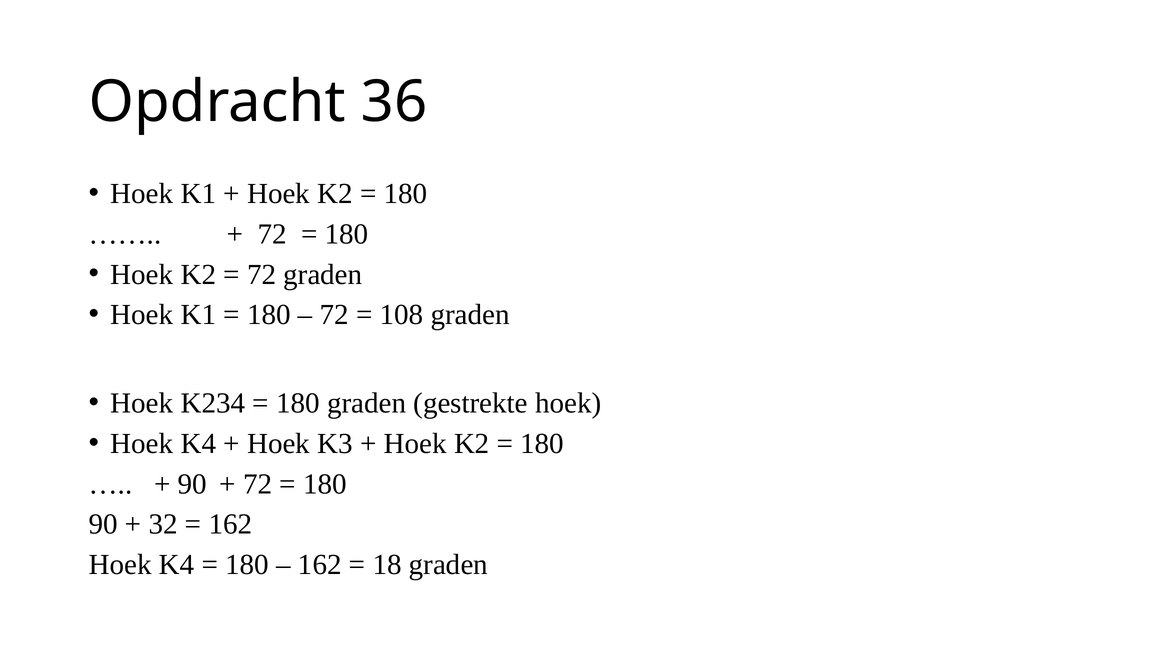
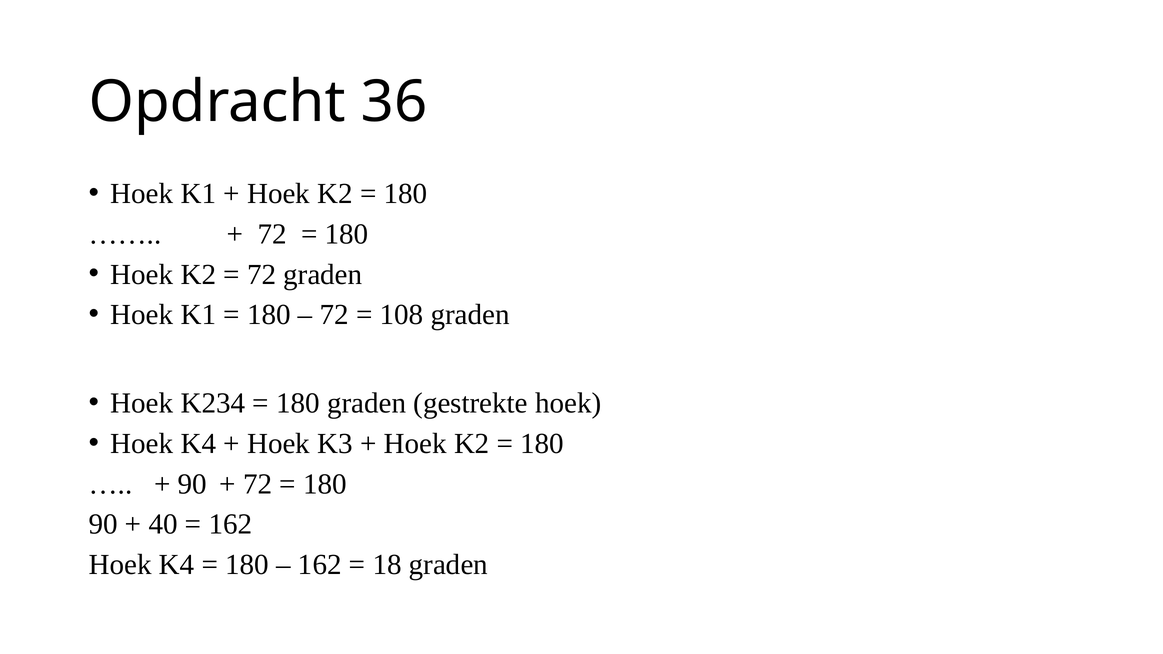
32: 32 -> 40 (163, 525)
